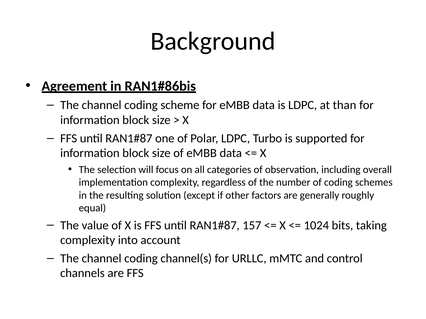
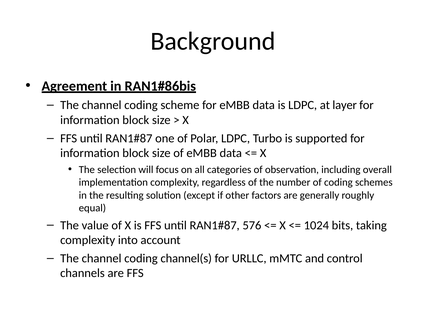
than: than -> layer (345, 105)
157: 157 -> 576 (252, 226)
